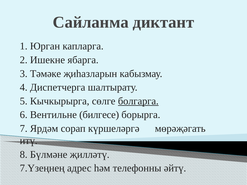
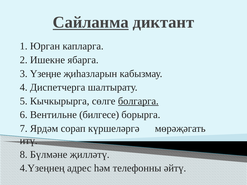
Сайланма underline: none -> present (91, 22)
Тәмәке: Тәмәке -> Үзеңне (46, 74)
7.Үзеңнең: 7.Үзеңнең -> 4.Үзеңнең (42, 168)
